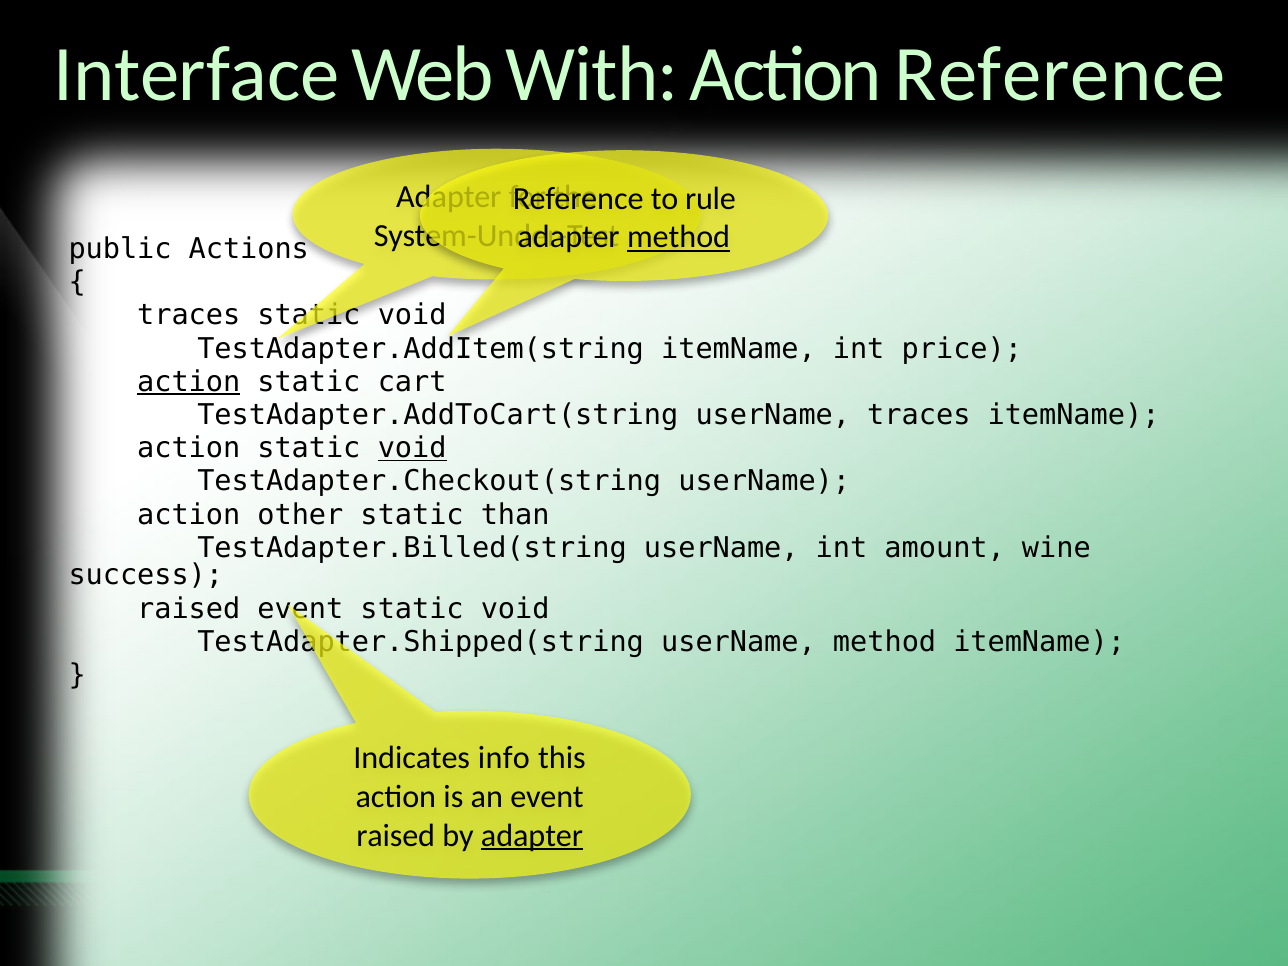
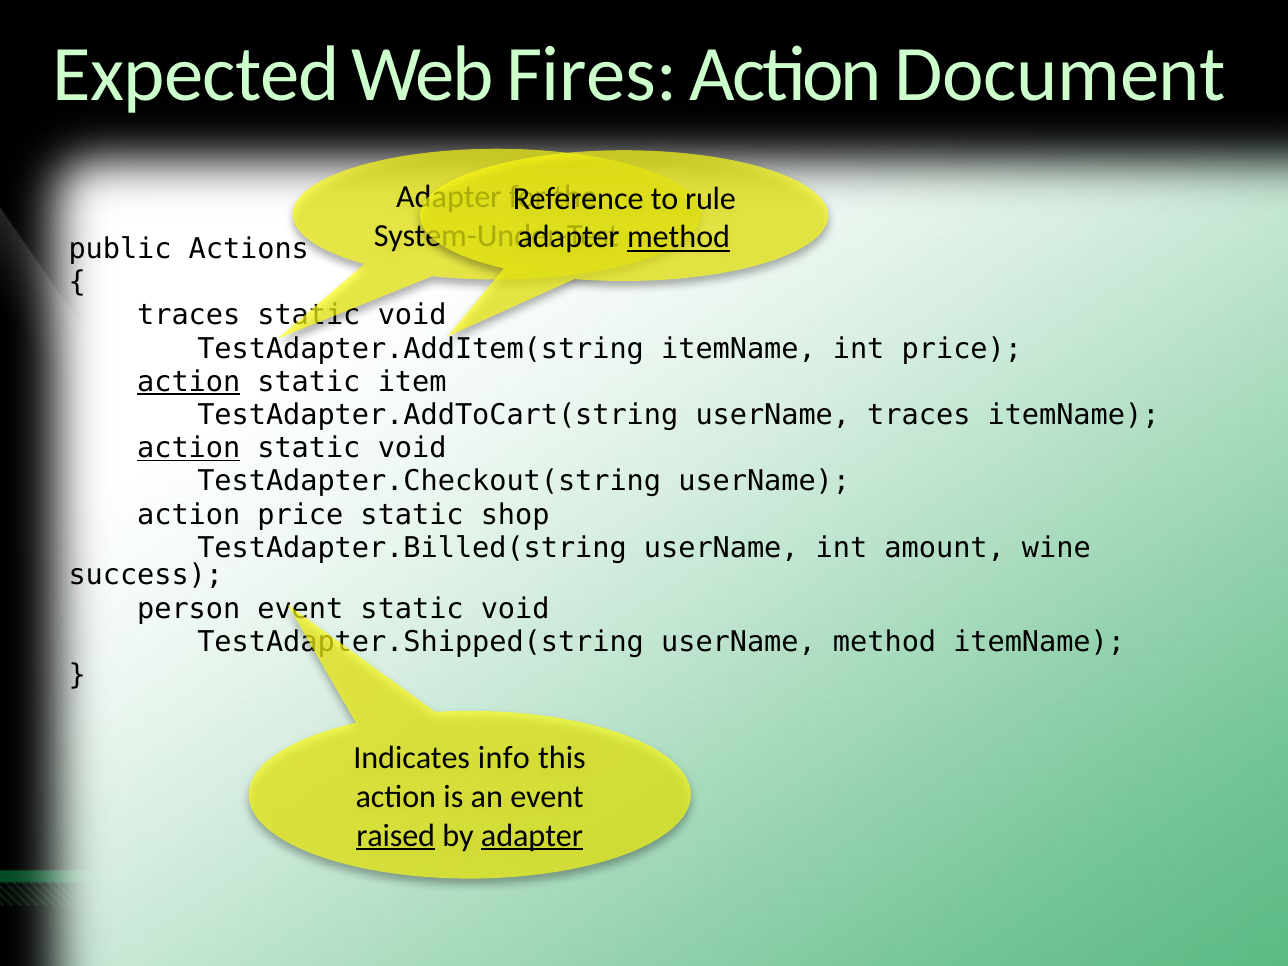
Interface: Interface -> Expected (197, 74)
With: With -> Fires (592, 74)
Action Reference: Reference -> Document (1061, 74)
cart: cart -> item (412, 382)
action underline: none -> present (189, 448)
void underline: present -> none (412, 448)
action other: other -> price (300, 515)
than: than -> shop (515, 515)
raised: raised -> person (189, 609)
raised underline: none -> present (396, 836)
